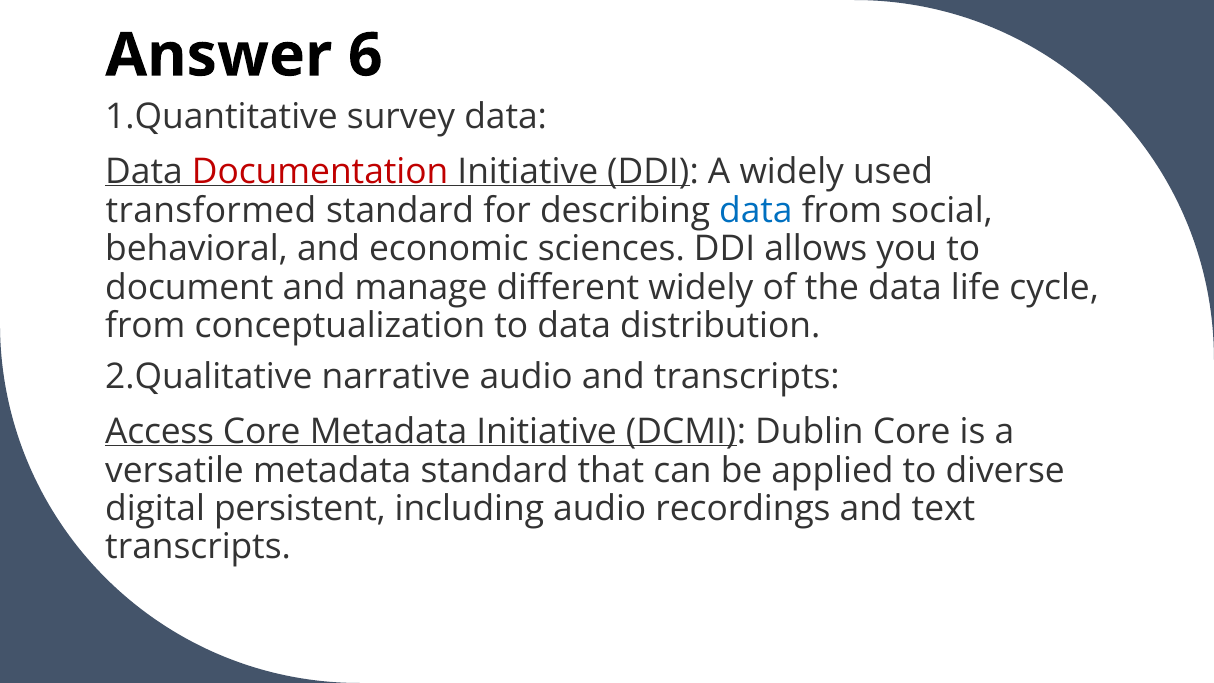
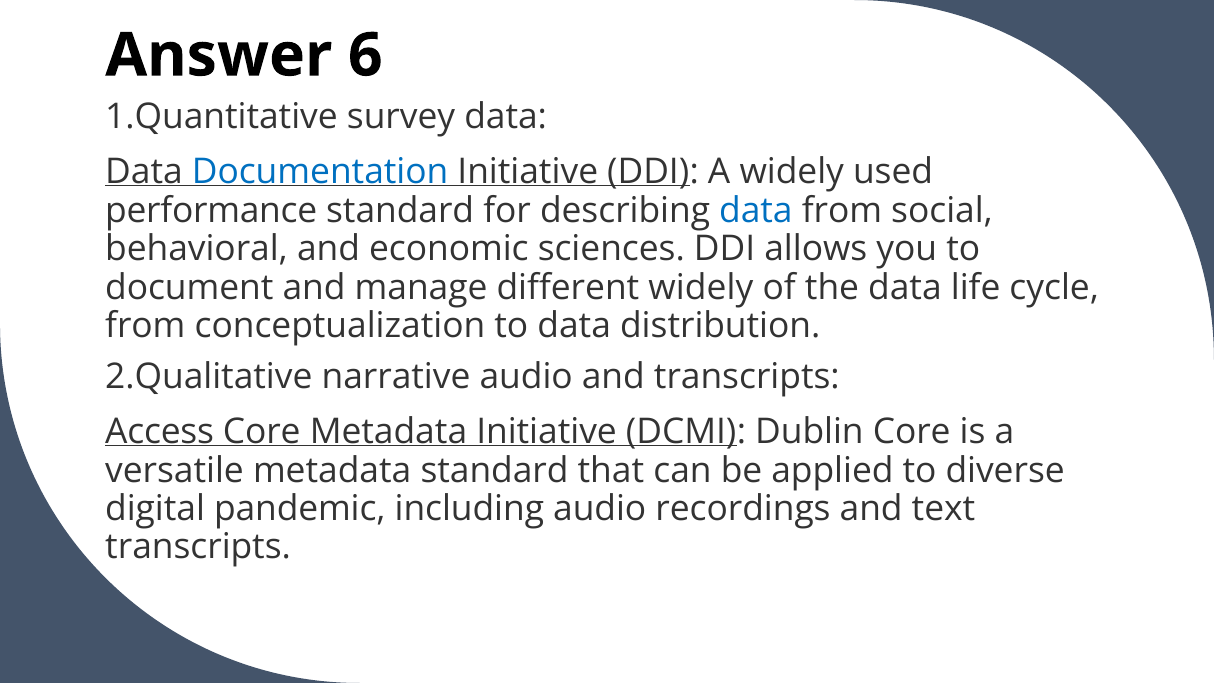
Documentation colour: red -> blue (320, 172)
transformed: transformed -> performance (211, 211)
persistent: persistent -> pandemic (300, 509)
